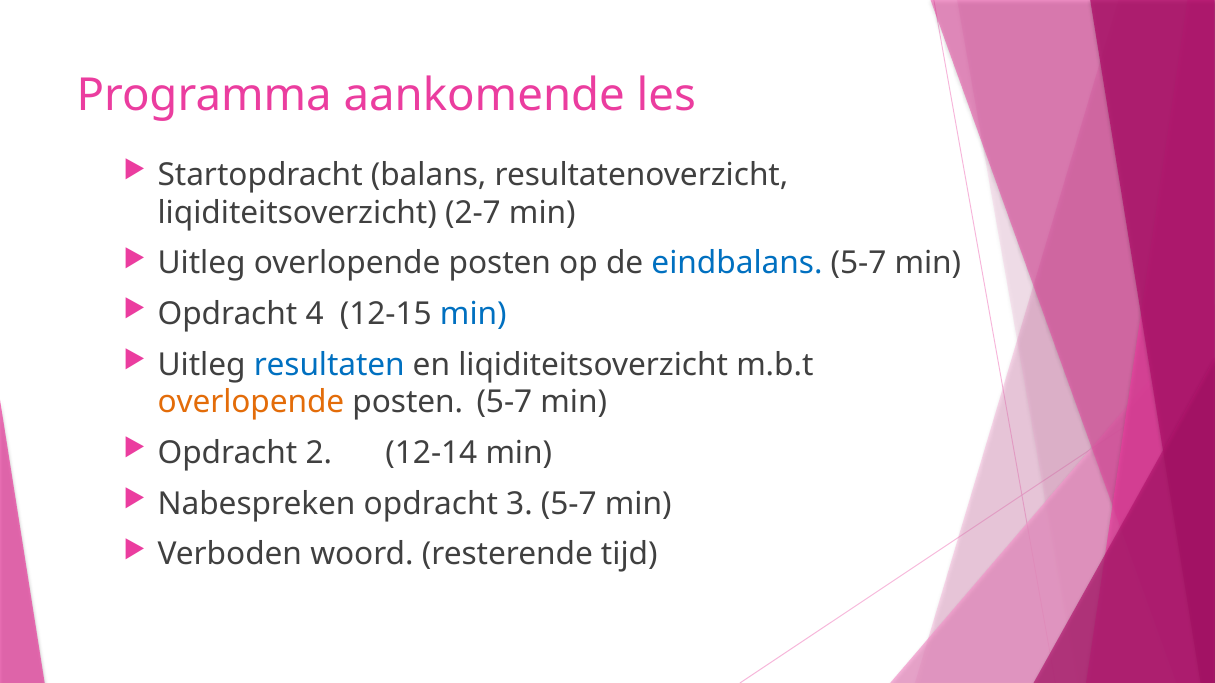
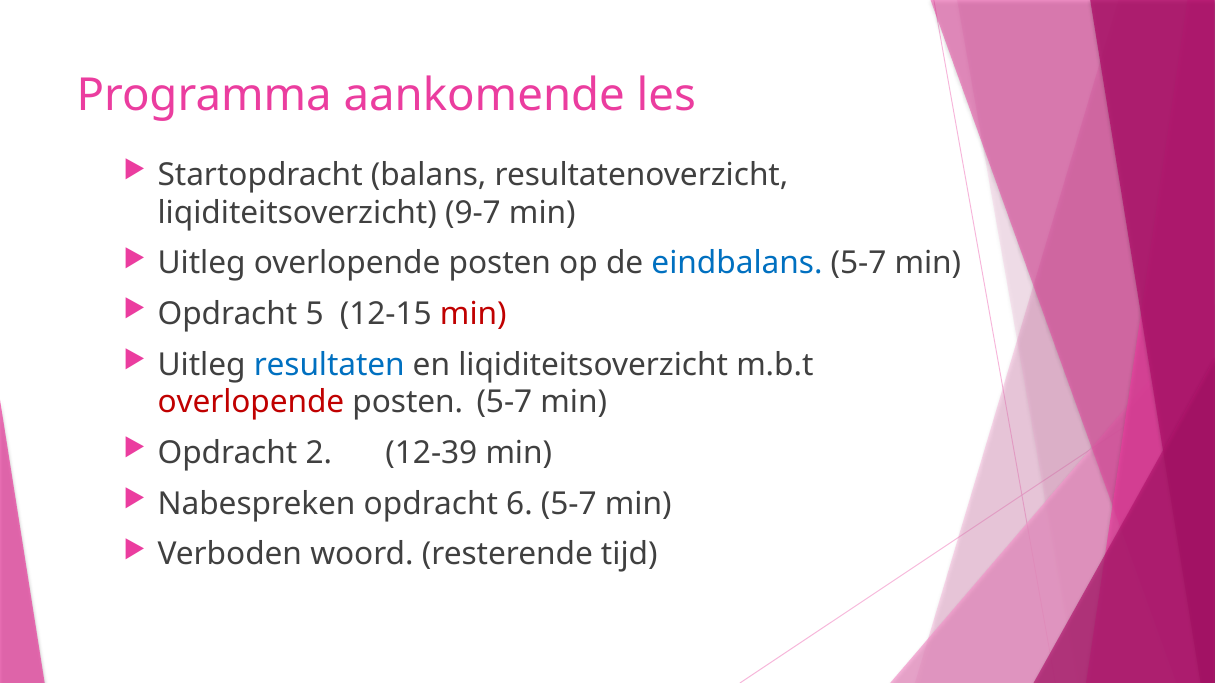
2-7: 2-7 -> 9-7 (473, 213)
4: 4 -> 5 (315, 314)
min colour: blue -> red (473, 314)
overlopende colour: orange -> red (251, 403)
12-14: 12-14 -> 12-39 (431, 453)
3: 3 -> 6 (519, 504)
